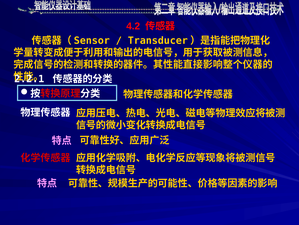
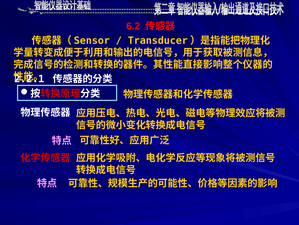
4.2: 4.2 -> 6.2 (133, 26)
